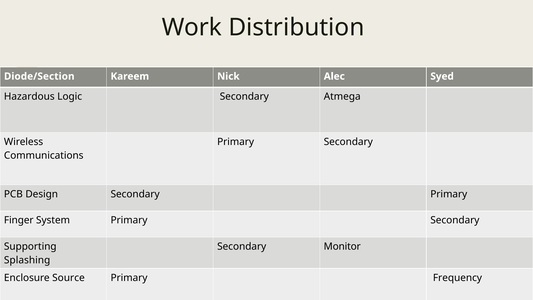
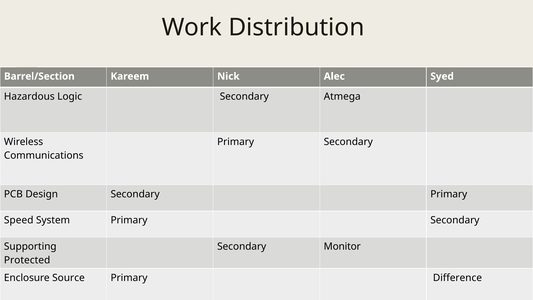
Diode/Section: Diode/Section -> Barrel/Section (39, 76)
Finger: Finger -> Speed (19, 220)
Splashing: Splashing -> Protected (27, 260)
Frequency: Frequency -> Difference (457, 278)
